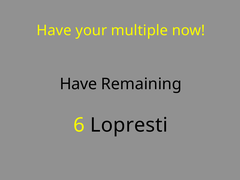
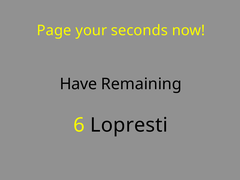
Have: Have -> Page (54, 30)
multiple: multiple -> seconds (139, 30)
